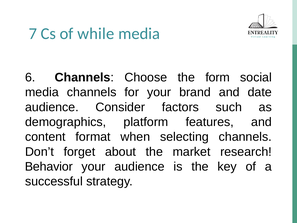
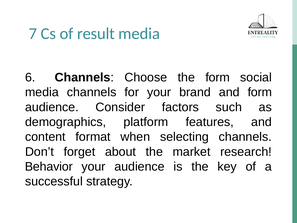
while: while -> result (96, 34)
and date: date -> form (260, 92)
